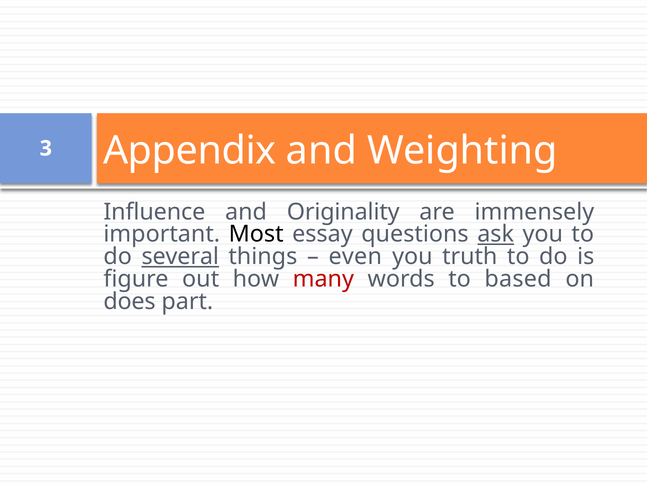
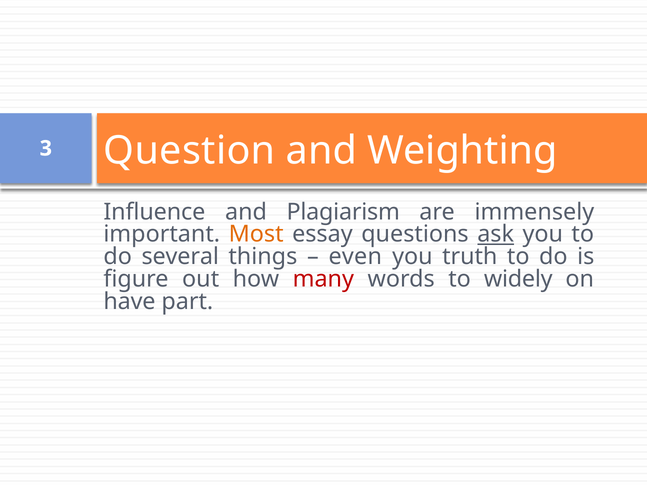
Appendix: Appendix -> Question (189, 151)
Originality: Originality -> Plagiarism (343, 212)
Most colour: black -> orange (256, 234)
several underline: present -> none (180, 257)
based: based -> widely (518, 279)
does: does -> have (129, 302)
